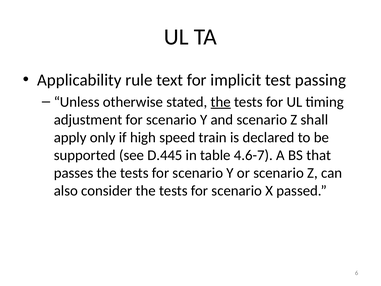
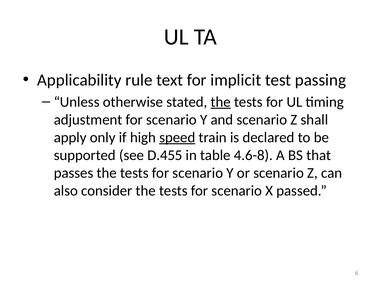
speed underline: none -> present (177, 137)
D.445: D.445 -> D.455 (165, 155)
4.6-7: 4.6-7 -> 4.6-8 (253, 155)
